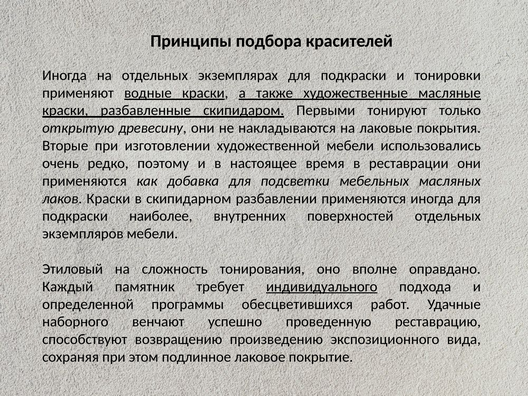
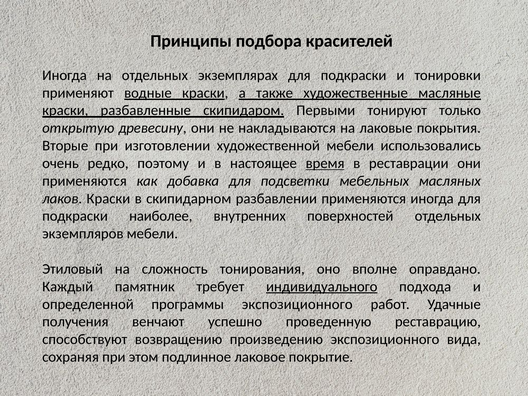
время underline: none -> present (325, 163)
программы обесцветившихся: обесцветившихся -> экспозиционного (297, 304)
наборного: наборного -> получения (75, 322)
